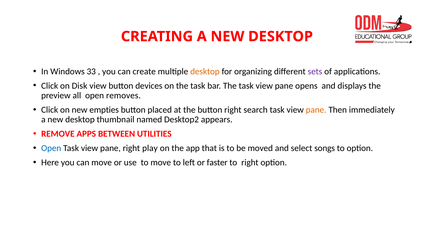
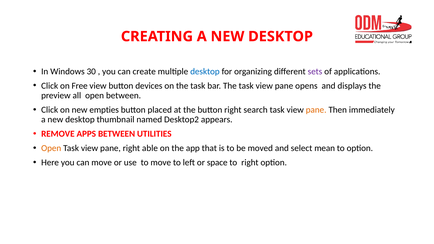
33: 33 -> 30 (91, 71)
desktop colour: orange -> blue (205, 71)
Disk: Disk -> Free (80, 86)
open removes: removes -> between (124, 96)
Open colour: blue -> orange (51, 148)
play: play -> able (150, 148)
songs: songs -> mean (325, 148)
faster: faster -> space (217, 163)
